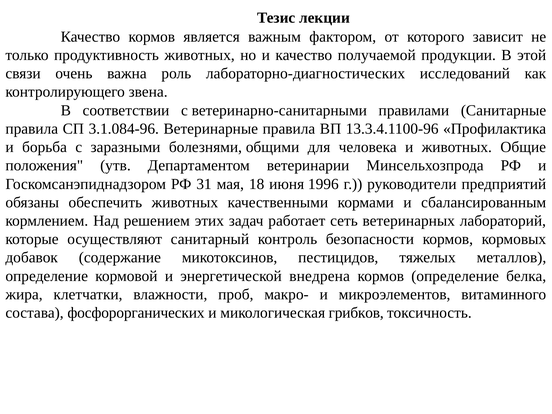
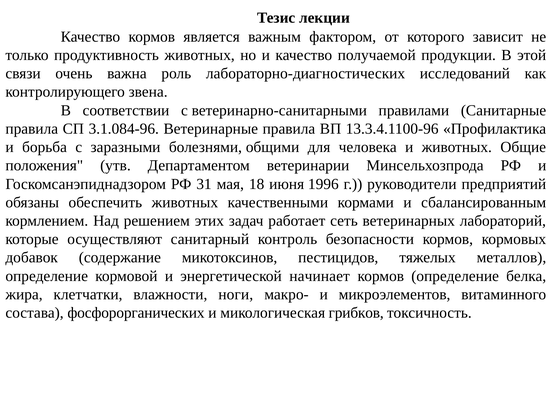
внедрена: внедрена -> начинает (320, 276)
проб: проб -> ноги (236, 294)
